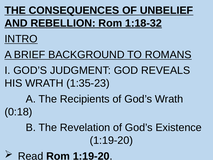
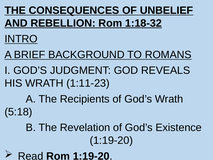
1:35-23: 1:35-23 -> 1:11-23 (88, 83)
0:18: 0:18 -> 5:18 (18, 112)
